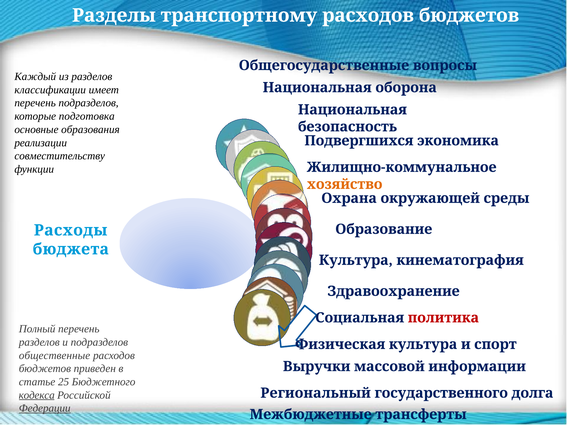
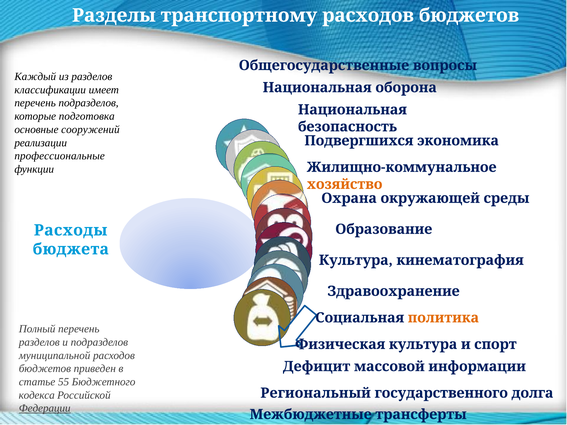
образования: образования -> сооружений (90, 130)
совместительству: совместительству -> профессиональные (60, 156)
политика colour: red -> orange (443, 318)
общественные: общественные -> муниципальной (55, 356)
Выручки: Выручки -> Дефицит (317, 367)
25: 25 -> 55 (64, 382)
кодекса underline: present -> none (37, 395)
